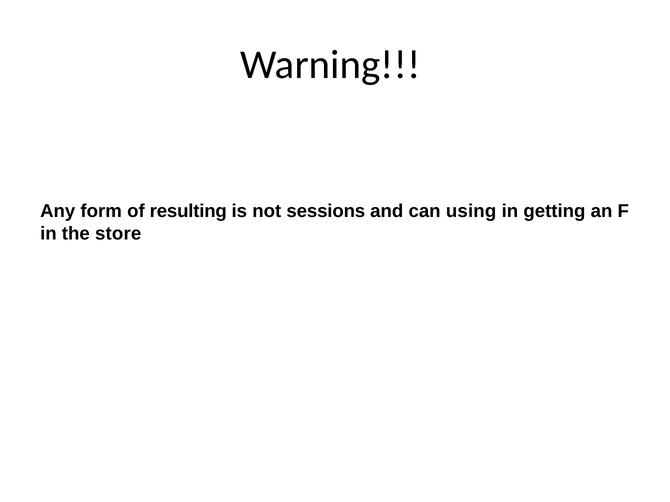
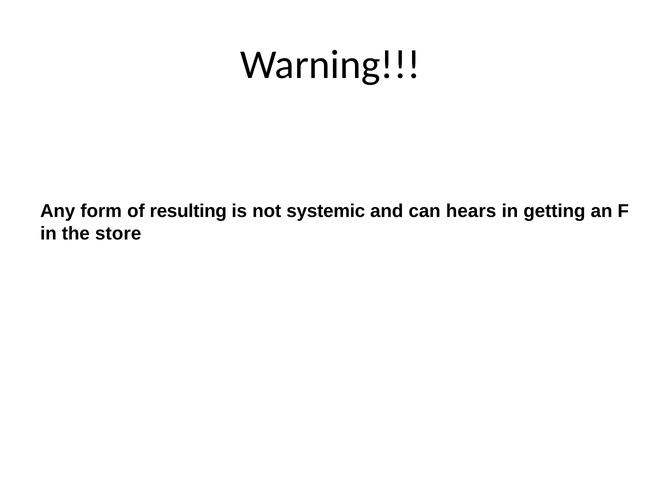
sessions: sessions -> systemic (326, 211)
using: using -> hears (471, 211)
